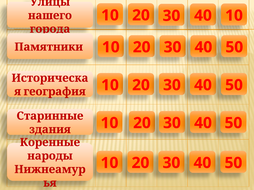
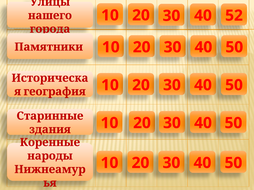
40 10: 10 -> 52 (234, 16)
